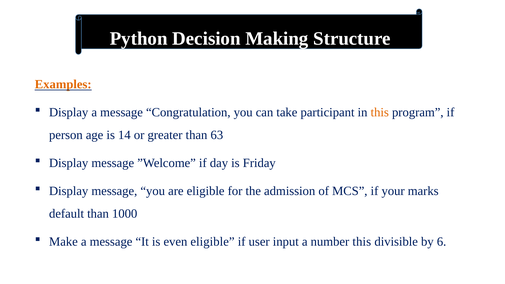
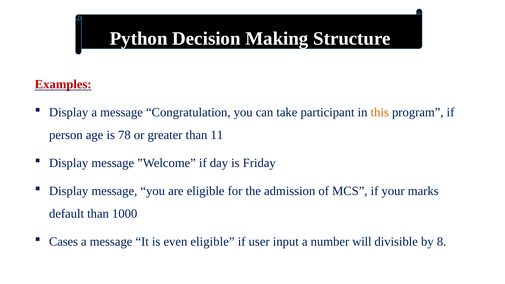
Examples colour: orange -> red (63, 84)
14: 14 -> 78 (124, 135)
63: 63 -> 11 (217, 135)
Make: Make -> Cases (63, 242)
number this: this -> will (362, 242)
6: 6 -> 8 (442, 242)
